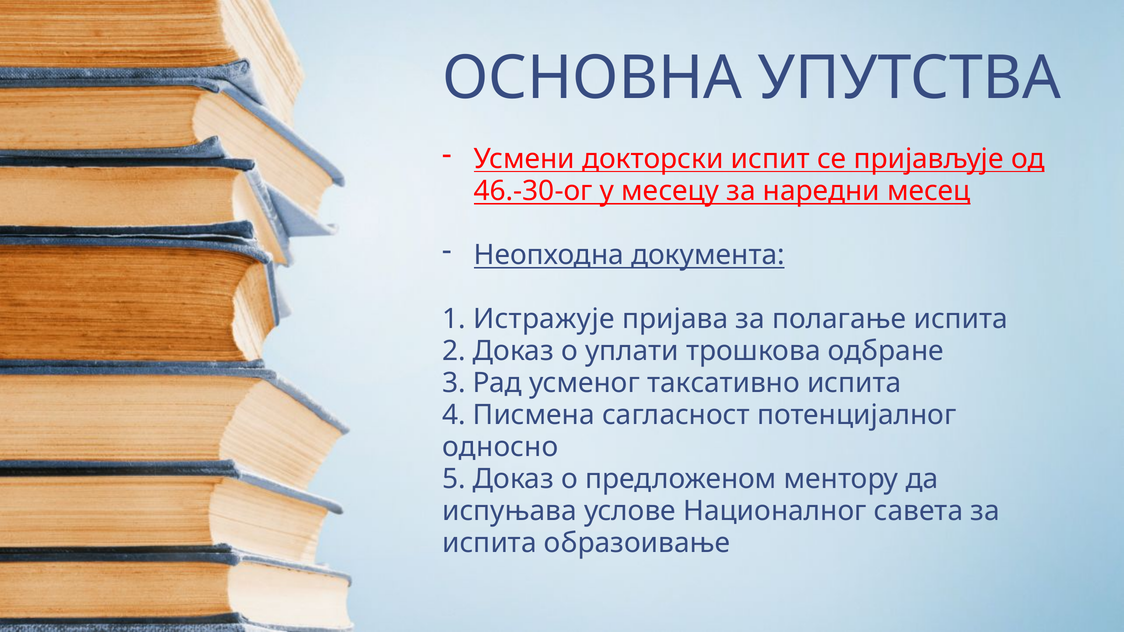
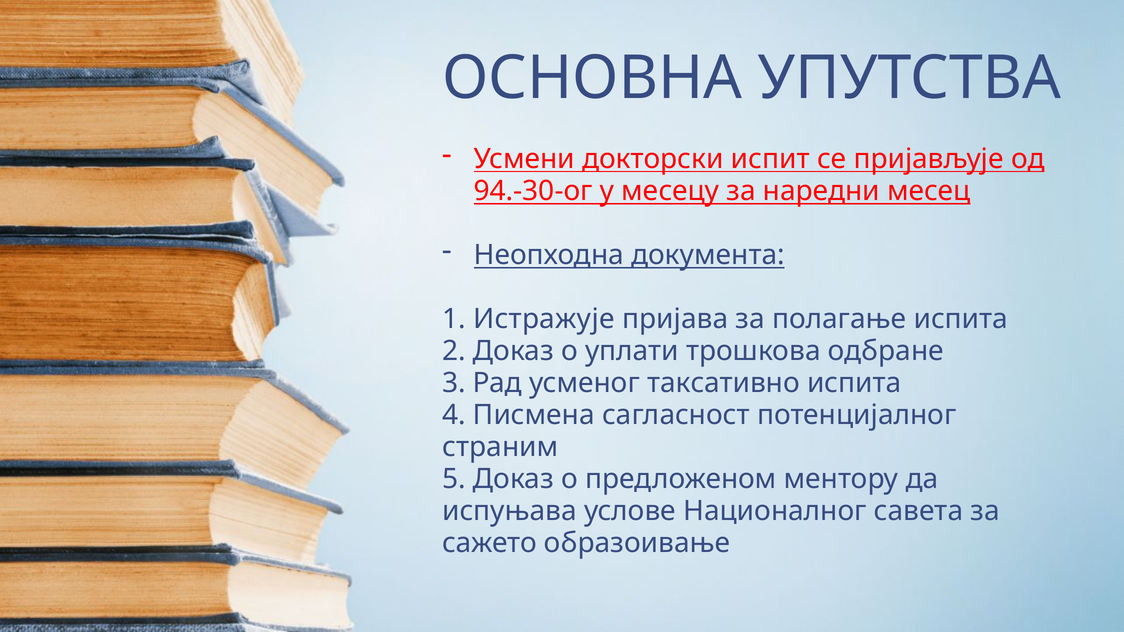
46.-30-ог: 46.-30-ог -> 94.-30-ог (533, 191)
односно: односно -> страним (500, 447)
испита: испита -> сажето (490, 543)
